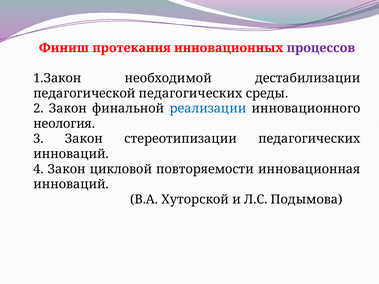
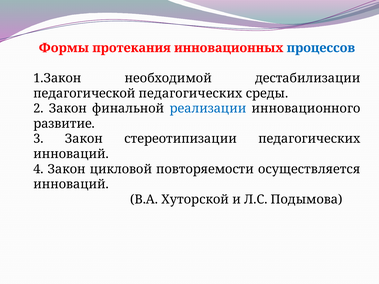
Финиш: Финиш -> Формы (64, 48)
процессов colour: purple -> blue (321, 48)
неология: неология -> развитие (64, 124)
инновационная: инновационная -> осуществляется (309, 169)
